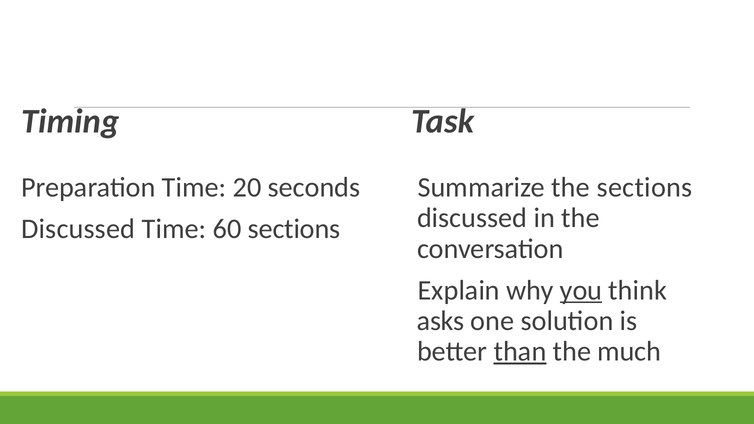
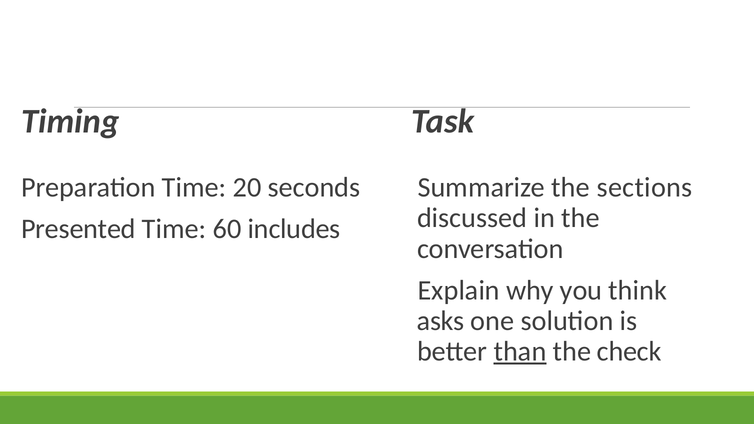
Discussed: Discussed -> Presented (78, 229)
60 sections: sections -> includes (294, 229)
you underline: present -> none (581, 290)
much: much -> check (629, 351)
